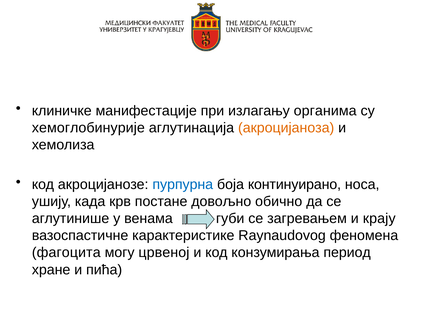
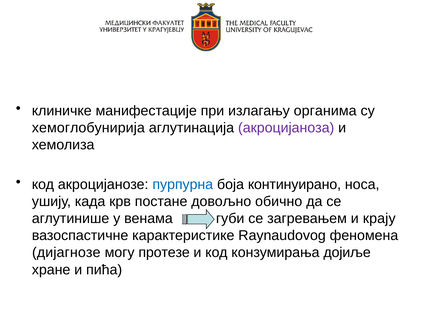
хемоглобинурије: хемоглобинурије -> хемоглобунирија (88, 128)
акроцијаноза colour: orange -> purple (286, 128)
фагоцита: фагоцита -> дијaгнoзe (66, 252)
црвеној: црвеној -> протезе (164, 252)
период: период -> дојиље (347, 252)
